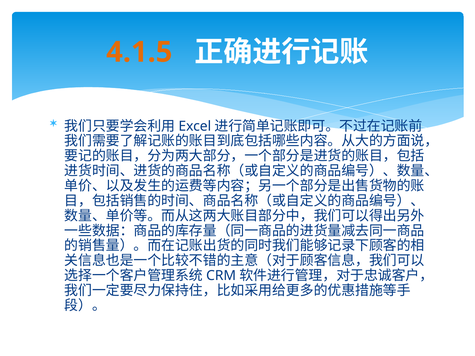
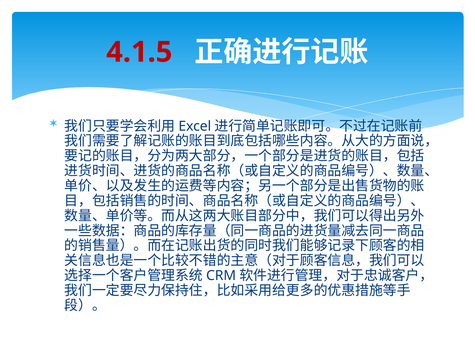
4.1.5 colour: orange -> red (139, 52)
